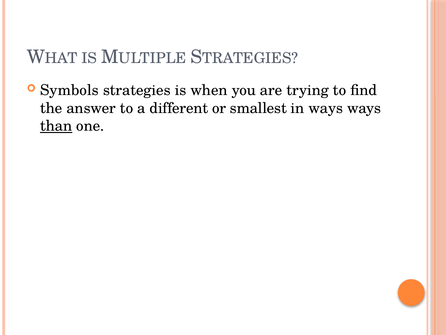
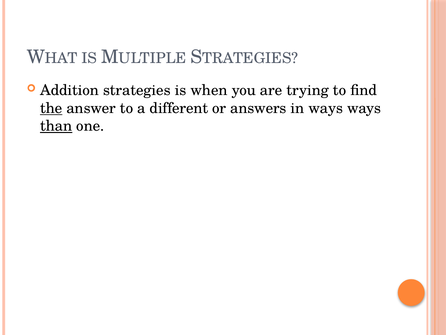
Symbols: Symbols -> Addition (70, 90)
the underline: none -> present (51, 108)
smallest: smallest -> answers (258, 108)
